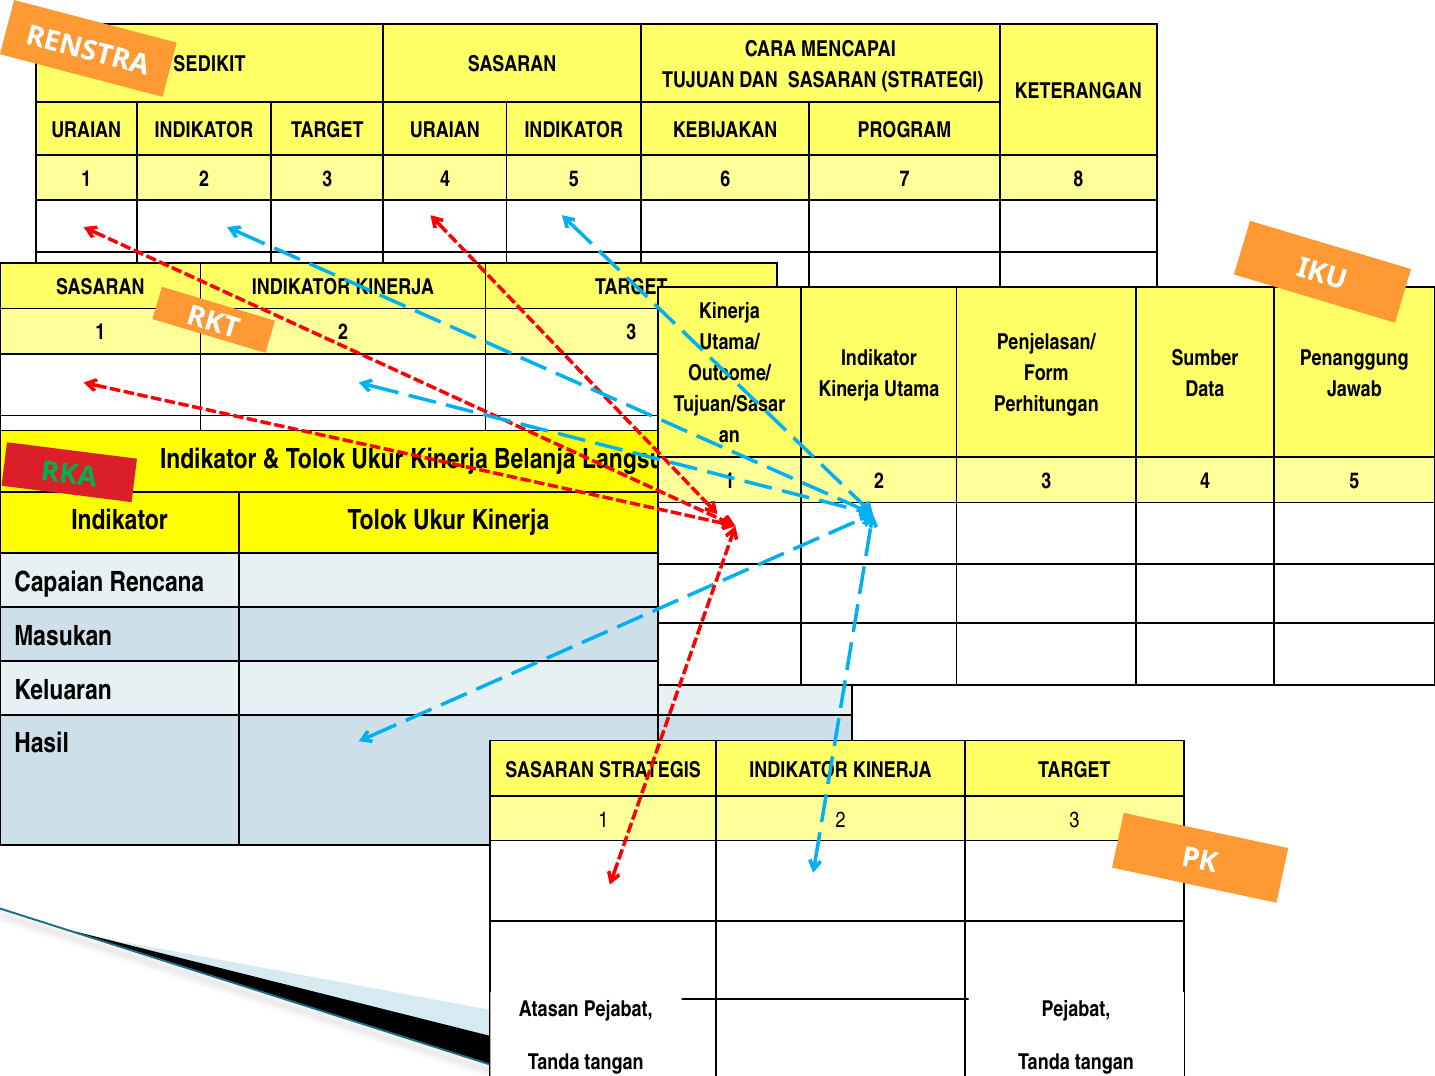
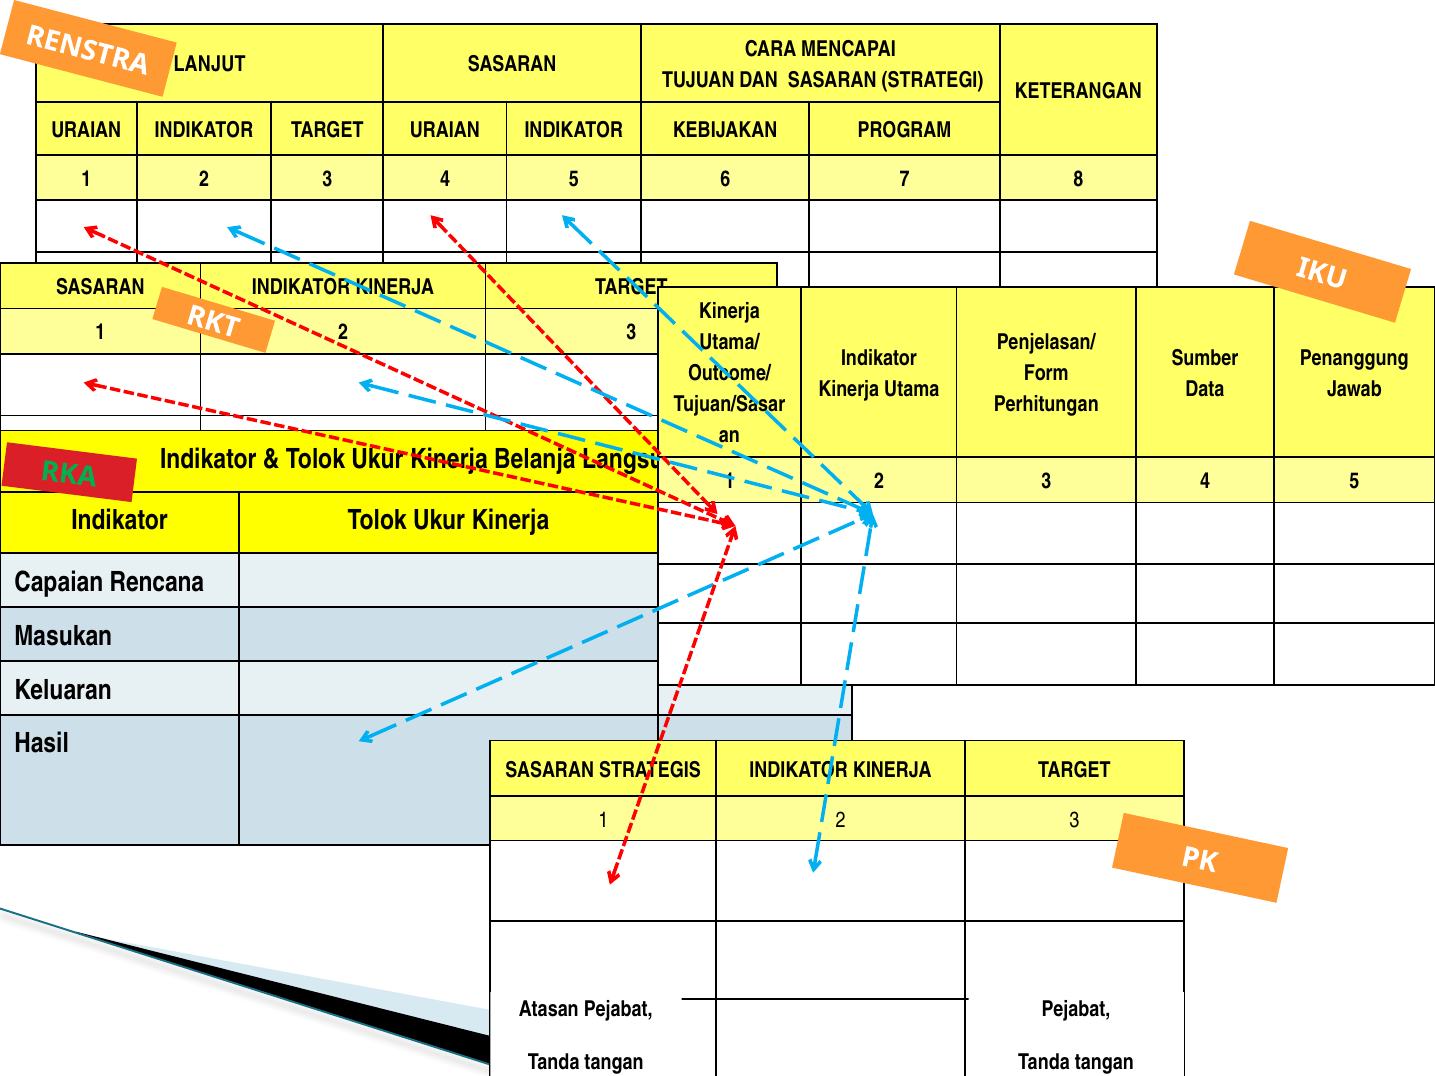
SEDIKIT: SEDIKIT -> LANJUT (210, 65)
